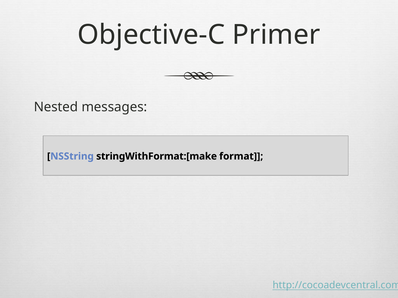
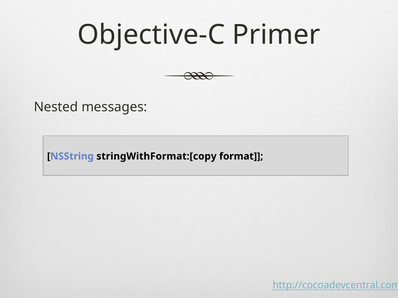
stringWithFormat:[make: stringWithFormat:[make -> stringWithFormat:[copy (156, 157)
